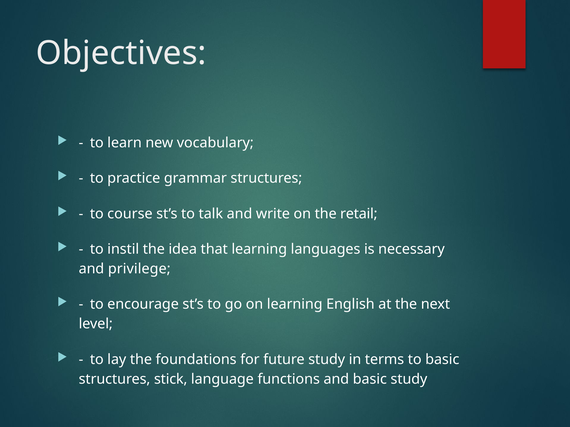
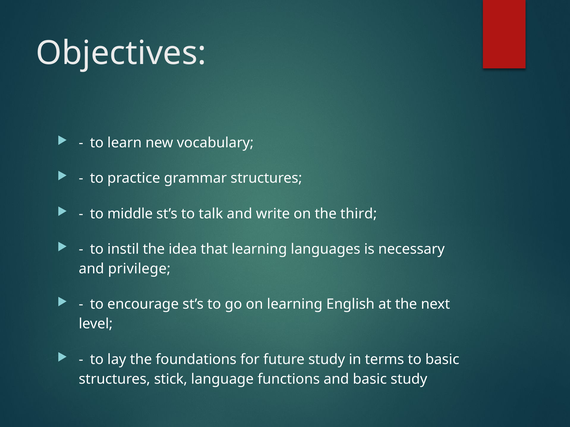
course: course -> middle (130, 214)
retail: retail -> third (359, 214)
